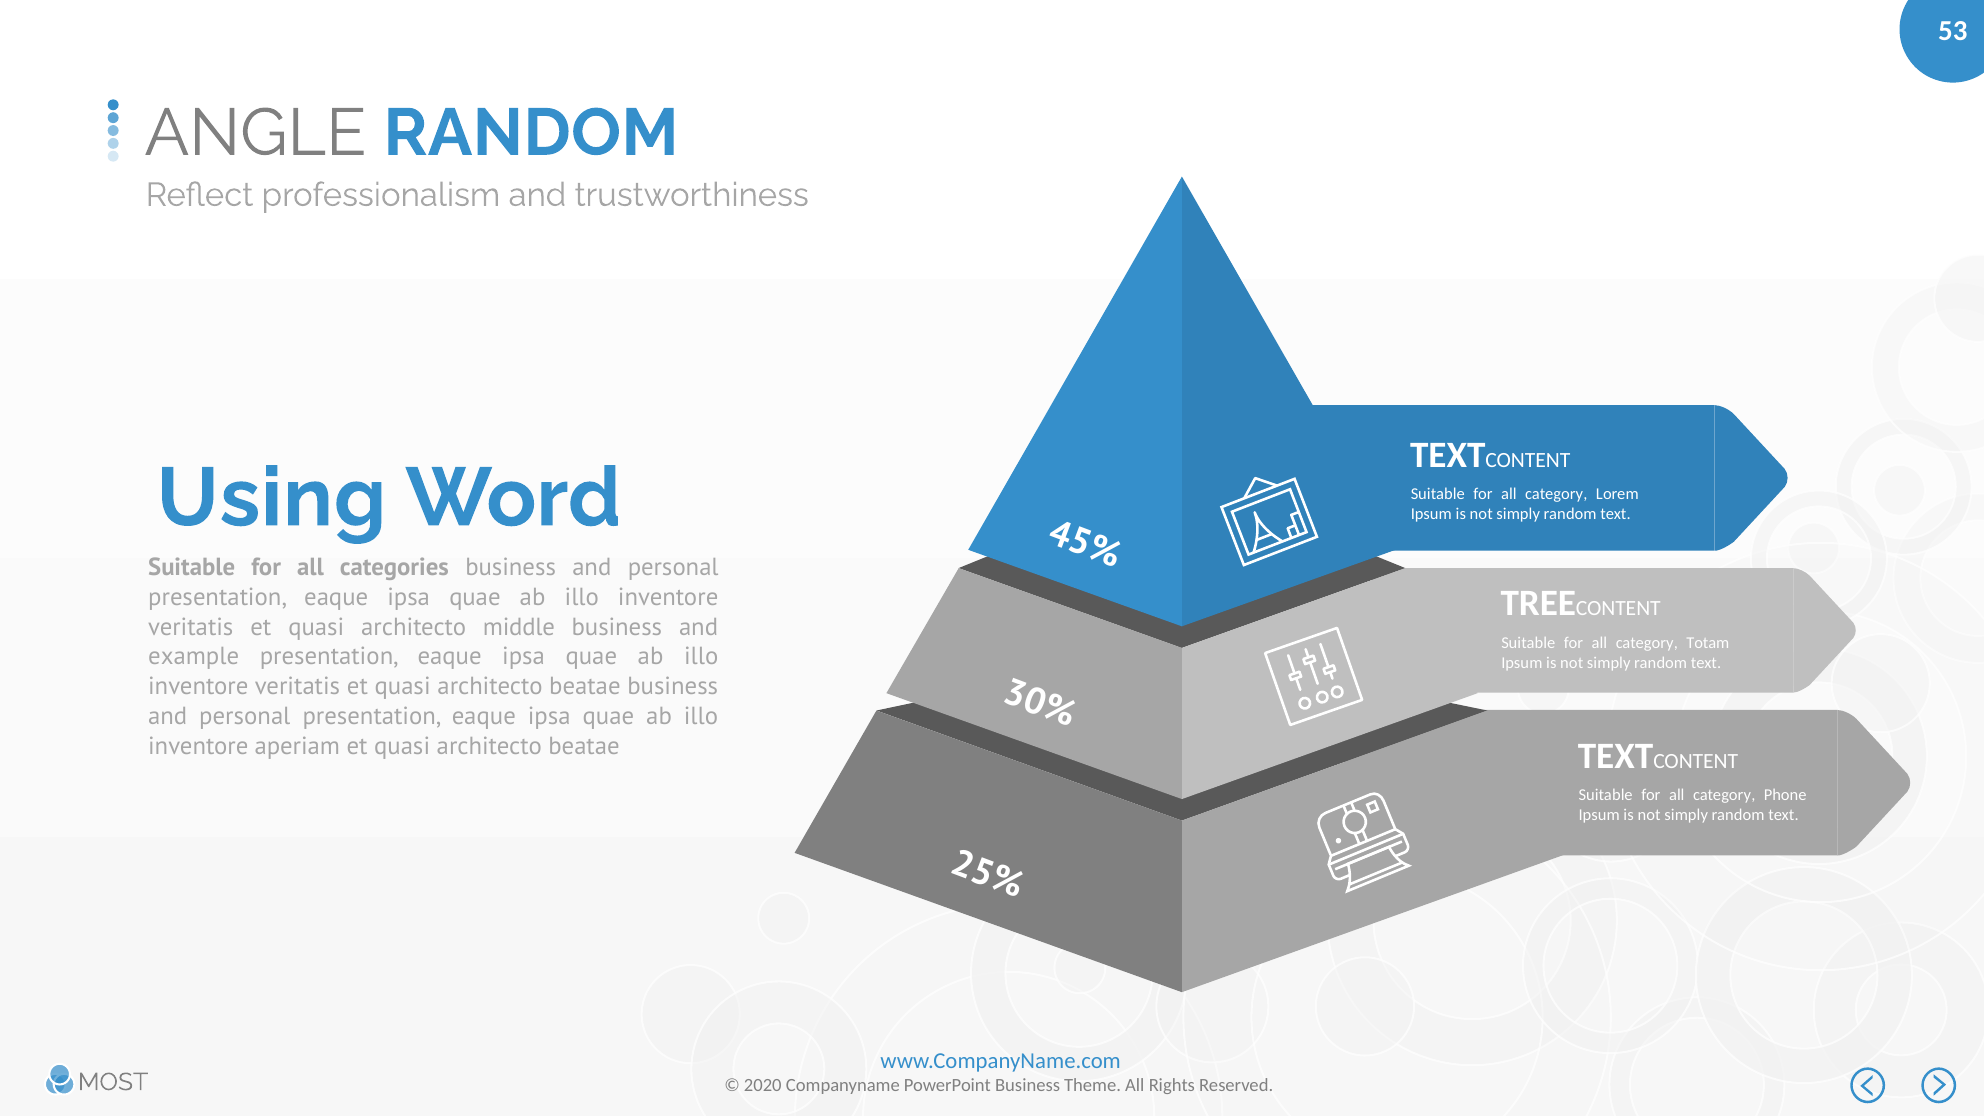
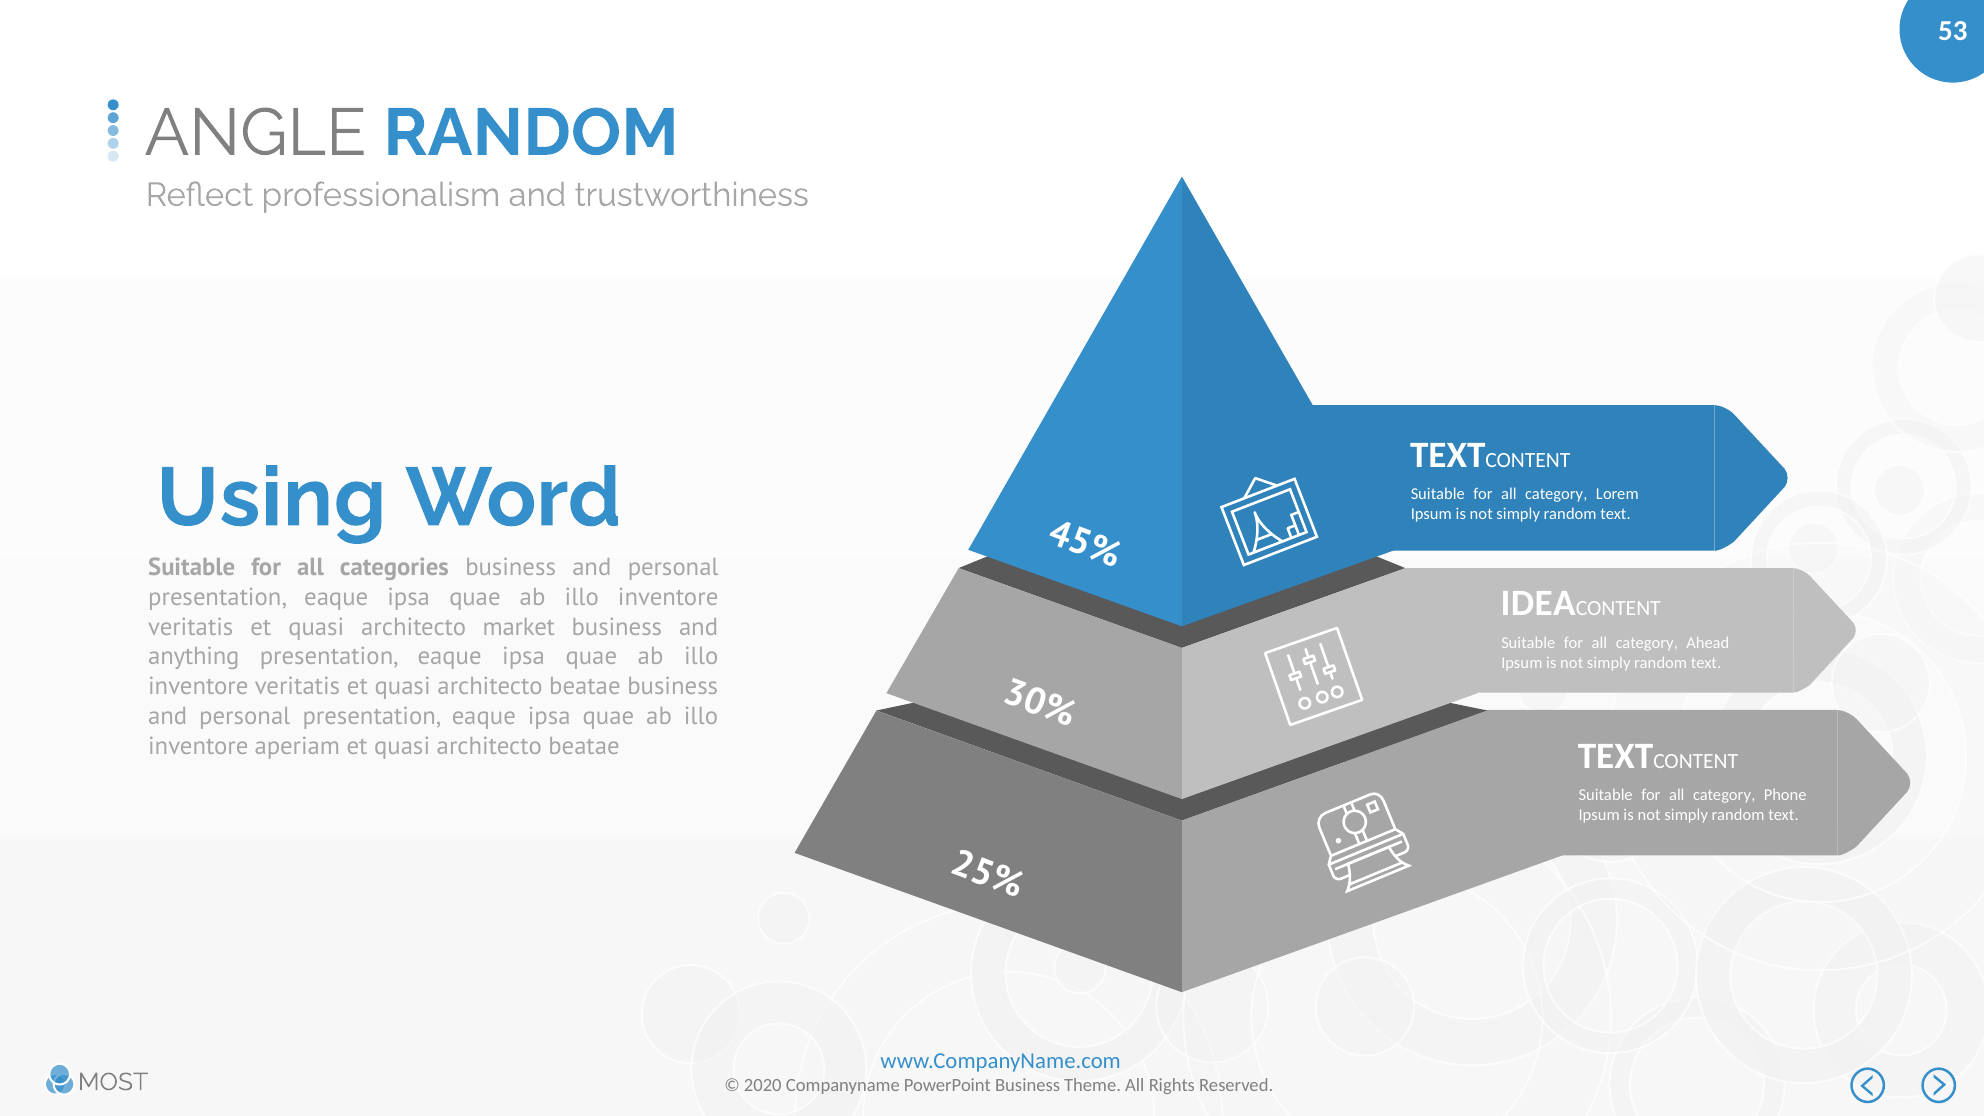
TREE: TREE -> IDEA (1538, 604)
middle: middle -> market (519, 627)
Totam: Totam -> Ahead (1708, 643)
example: example -> anything (194, 657)
